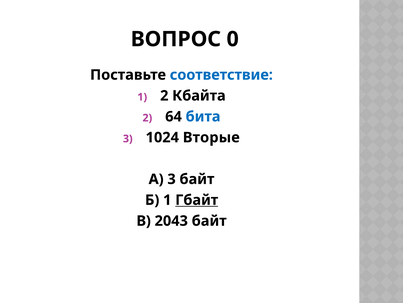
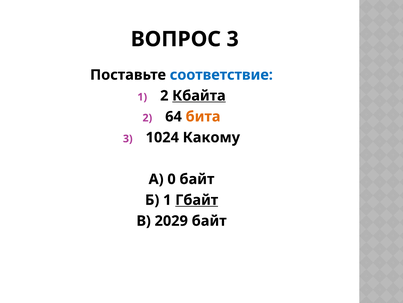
ВОПРОС 0: 0 -> 3 (233, 39)
Кбайта underline: none -> present (199, 96)
бита colour: blue -> orange (203, 116)
Вторые: Вторые -> Какому (211, 137)
А 3: 3 -> 0 (172, 179)
2043: 2043 -> 2029 (171, 220)
